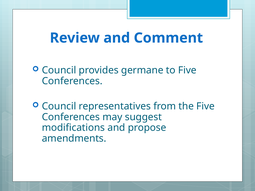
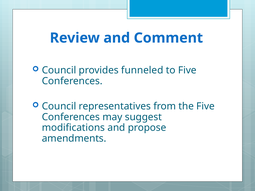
germane: germane -> funneled (142, 70)
